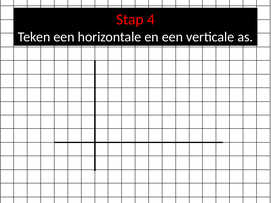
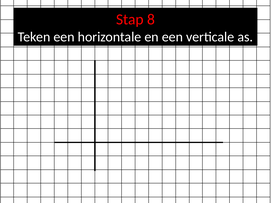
4: 4 -> 8 (151, 19)
